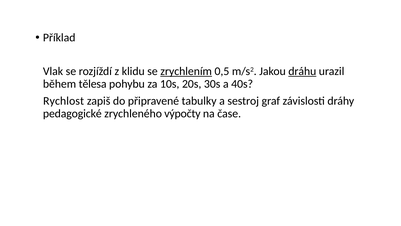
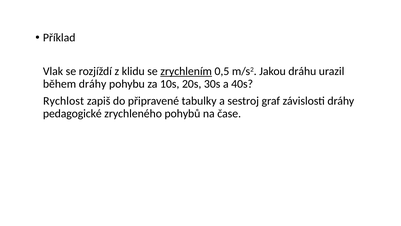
dráhu underline: present -> none (302, 71)
během tělesa: tělesa -> dráhy (93, 84)
výpočty: výpočty -> pohybů (182, 113)
